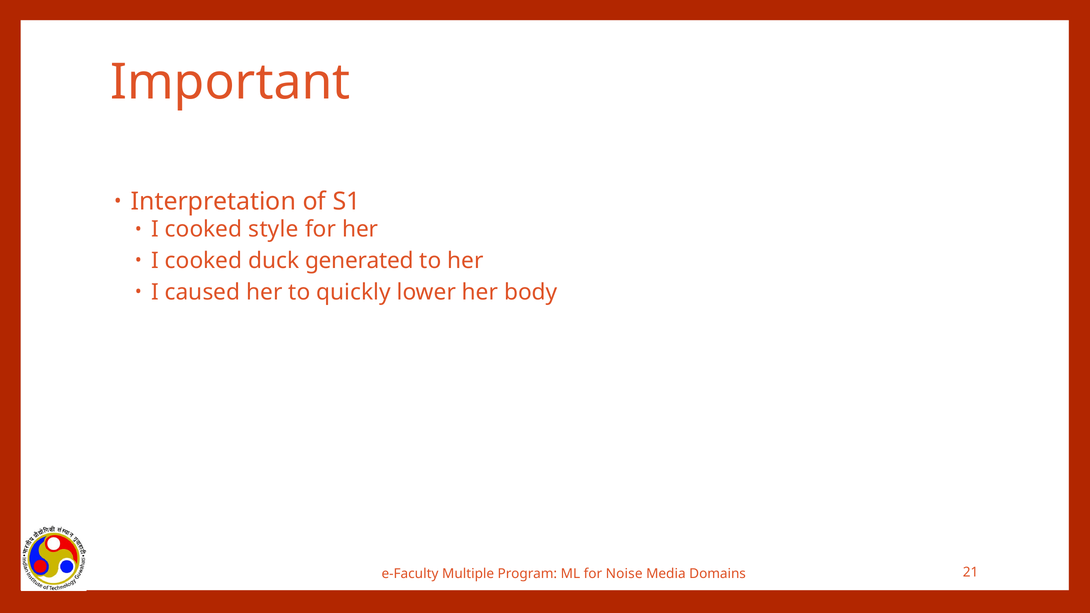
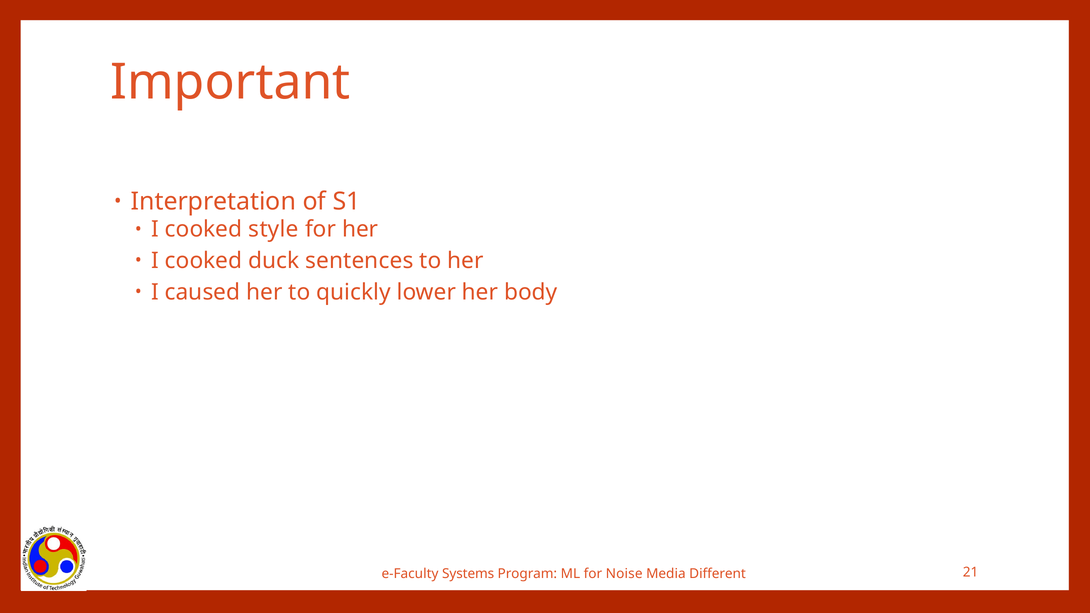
generated: generated -> sentences (359, 261)
Multiple: Multiple -> Systems (468, 574)
Domains: Domains -> Different (718, 574)
